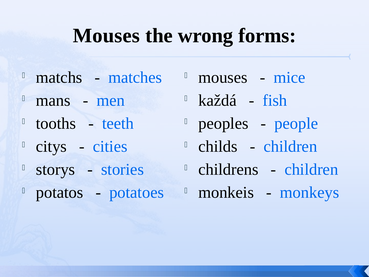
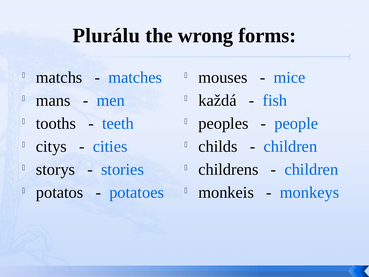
Mouses: Mouses -> Plurálu (106, 36)
